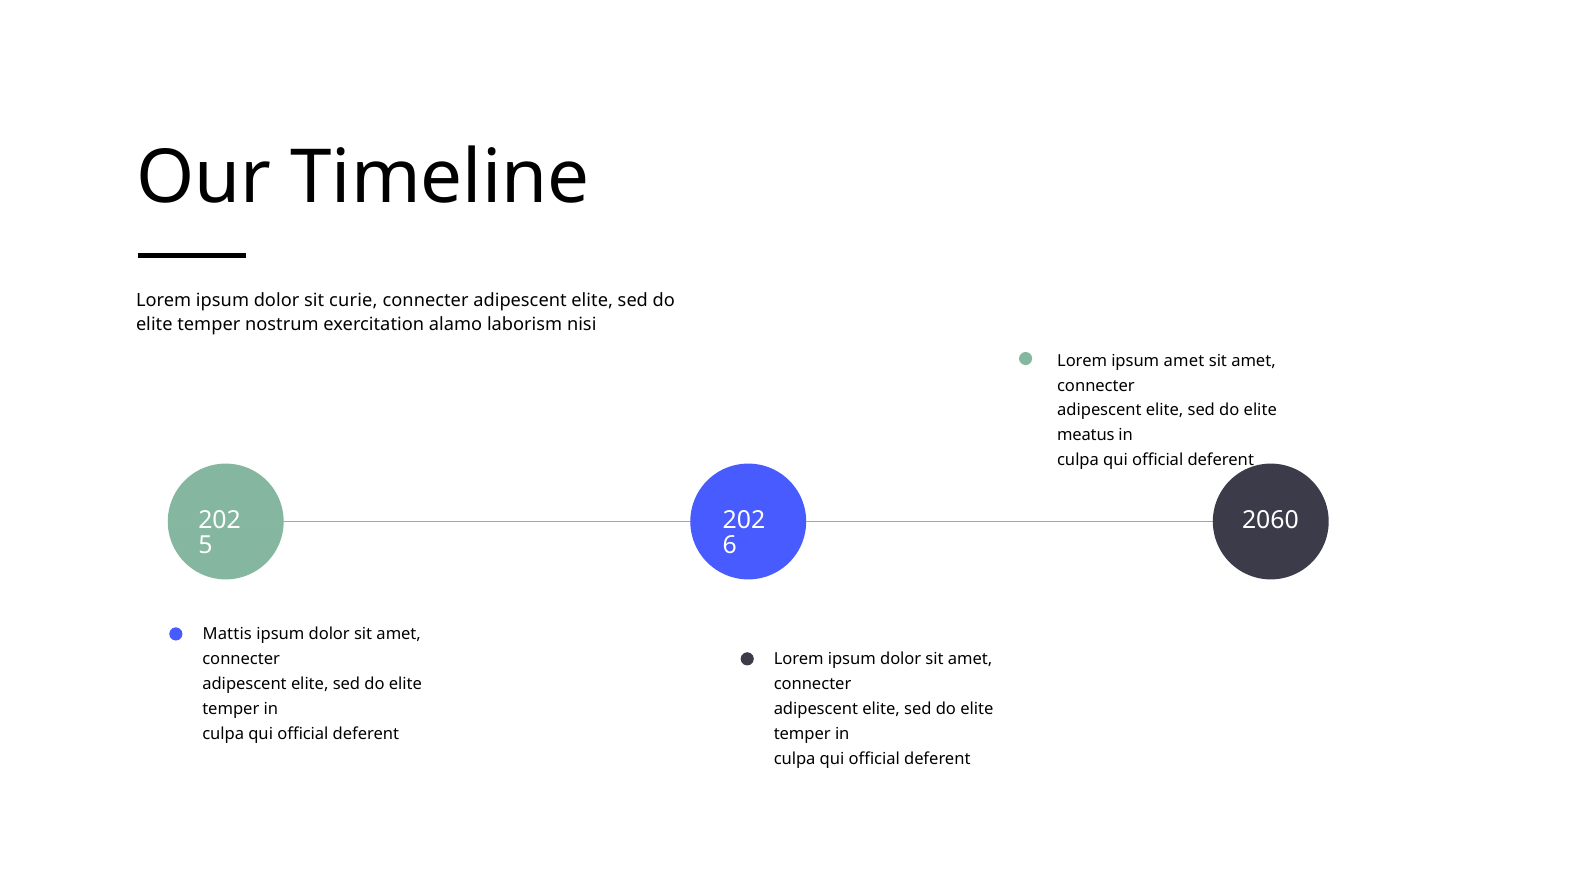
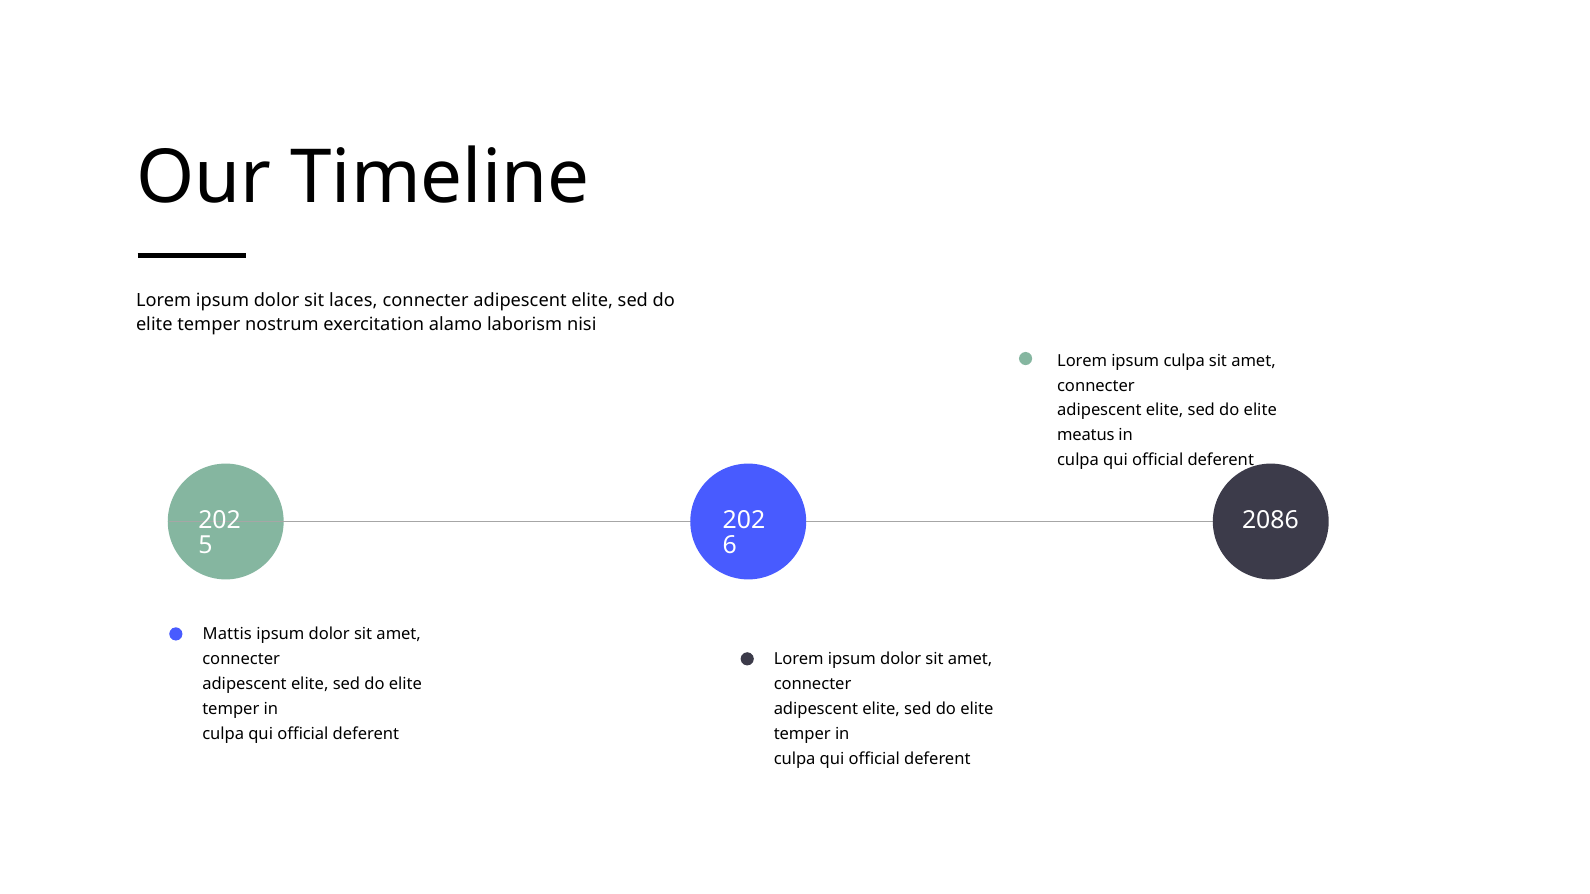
curie: curie -> laces (353, 300)
ipsum amet: amet -> culpa (1184, 361)
2060: 2060 -> 2086 (1270, 521)
